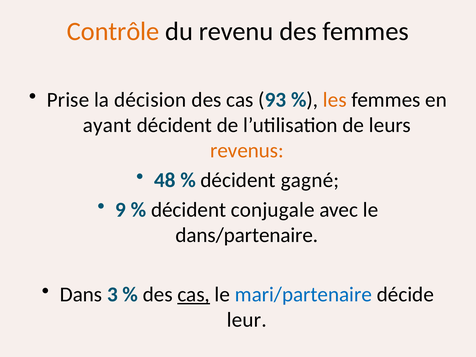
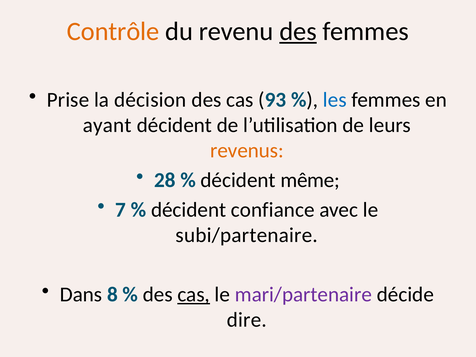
des underline: none -> present (298, 32)
les colour: orange -> blue (335, 100)
48: 48 -> 28 (165, 180)
gagné: gagné -> même (310, 180)
9: 9 -> 7 (121, 210)
conjugale: conjugale -> confiance (273, 210)
dans/partenaire: dans/partenaire -> subi/partenaire (247, 235)
3: 3 -> 8 (112, 295)
mari/partenaire colour: blue -> purple (303, 295)
leur: leur -> dire (247, 320)
